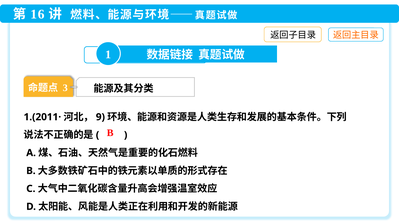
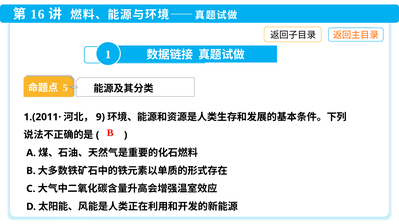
3: 3 -> 5 (65, 88)
